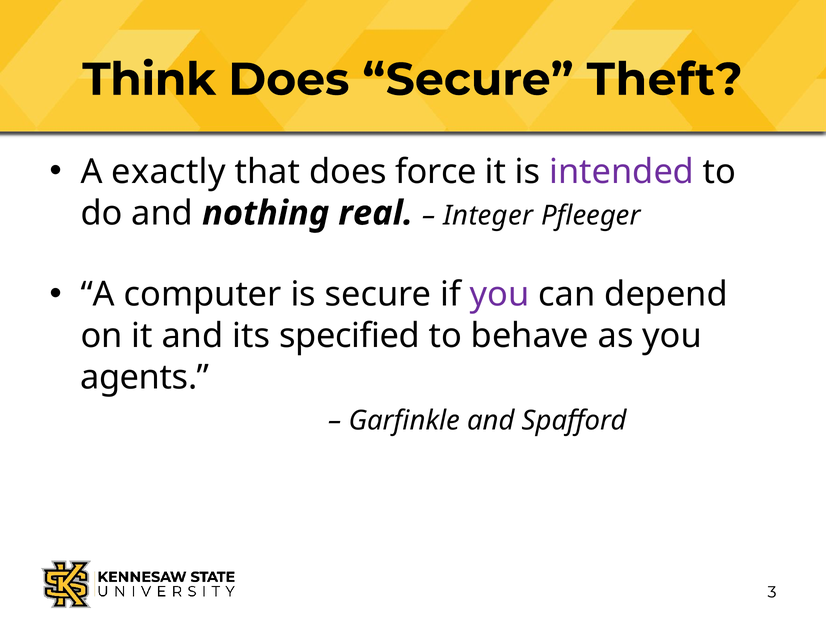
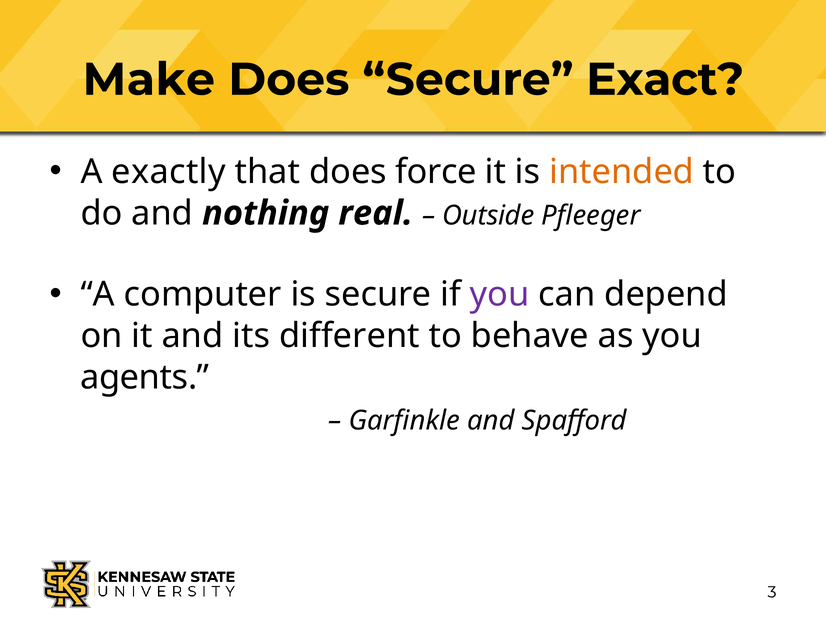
Think: Think -> Make (149, 80)
Theft: Theft -> Exact (665, 80)
intended colour: purple -> orange (622, 172)
Integer: Integer -> Outside (488, 215)
specified: specified -> different (349, 336)
